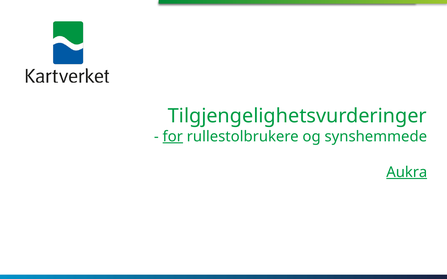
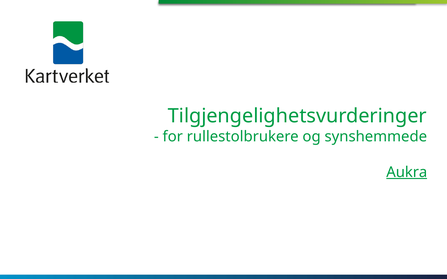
for underline: present -> none (173, 137)
